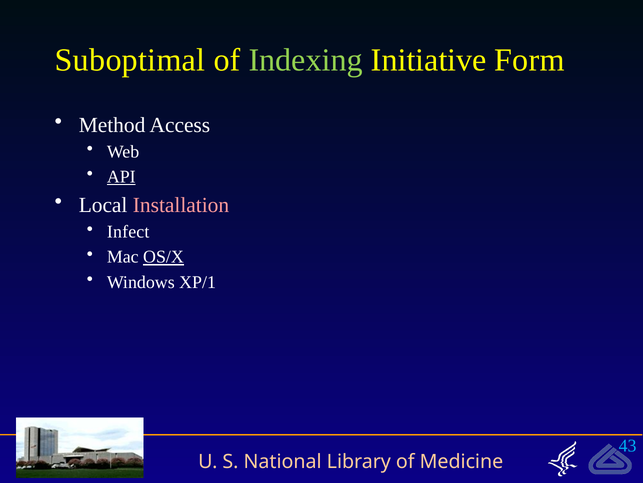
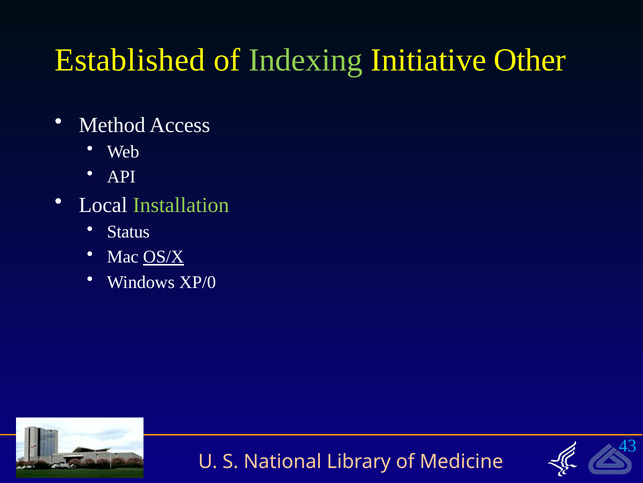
Suboptimal: Suboptimal -> Established (130, 60)
Form: Form -> Other (530, 60)
API underline: present -> none (121, 177)
Installation colour: pink -> light green (181, 205)
Infect: Infect -> Status (128, 232)
XP/1: XP/1 -> XP/0 (198, 282)
